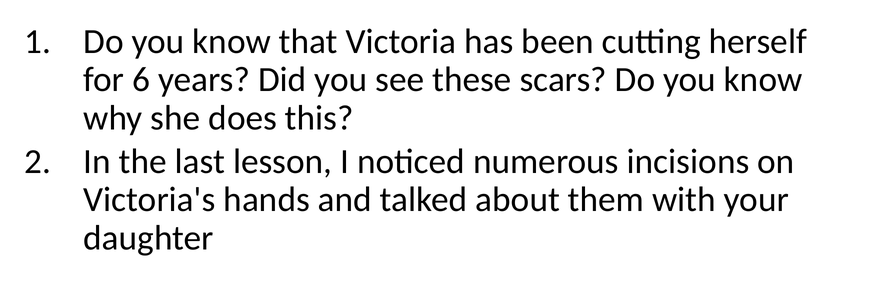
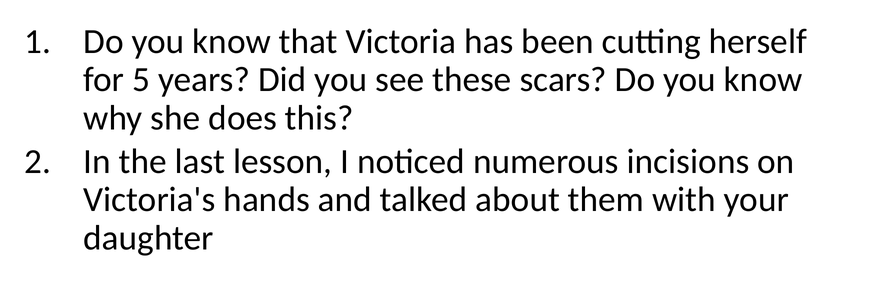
6: 6 -> 5 (141, 80)
